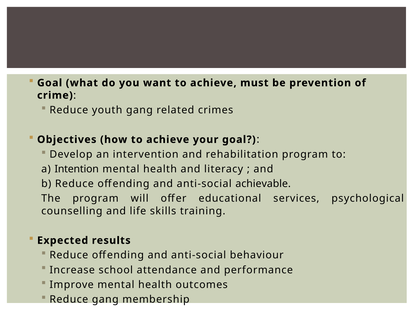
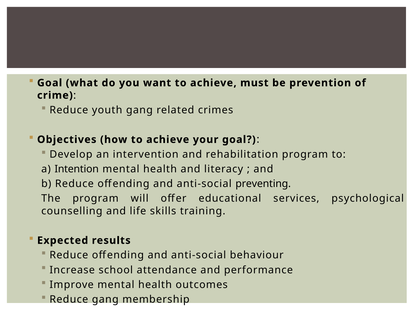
achievable: achievable -> preventing (263, 183)
